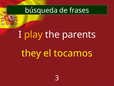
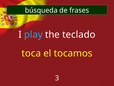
play colour: yellow -> light blue (33, 34)
parents: parents -> teclado (79, 34)
they: they -> toca (31, 53)
